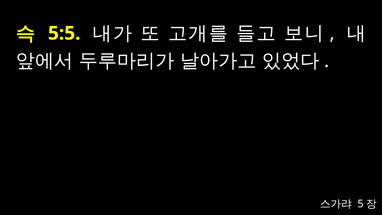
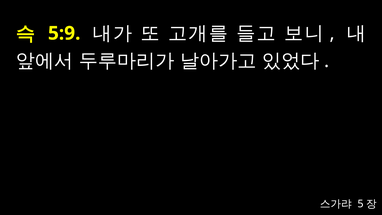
5:5: 5:5 -> 5:9 (64, 33)
